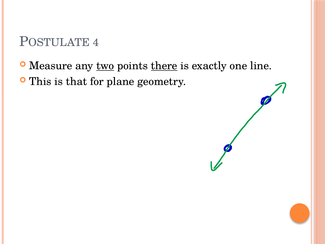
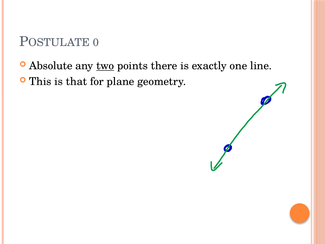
4: 4 -> 0 (96, 42)
Measure: Measure -> Absolute (51, 66)
there underline: present -> none (164, 66)
